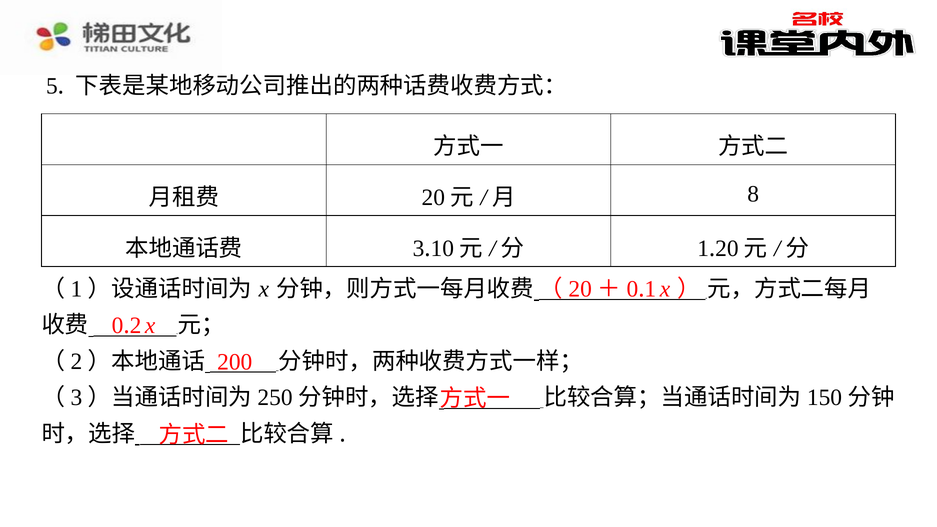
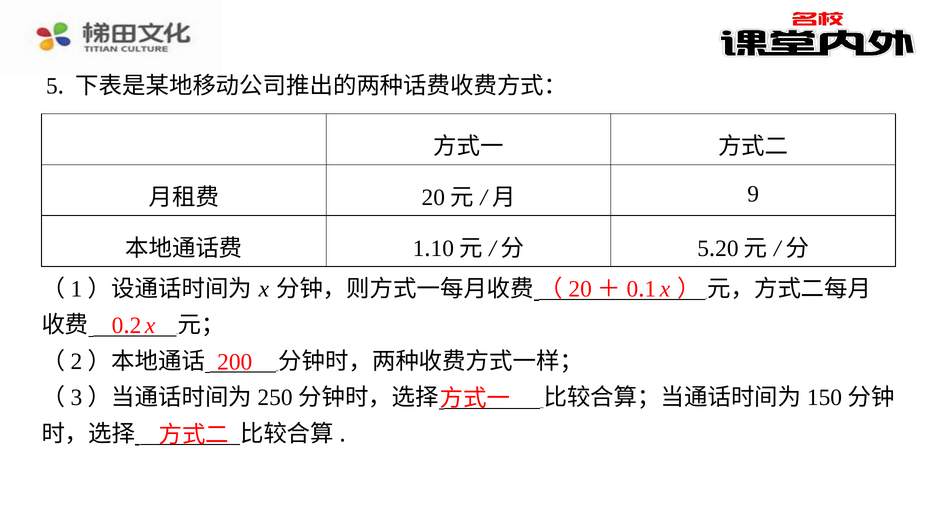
8: 8 -> 9 (753, 194)
3: 3 -> 1 (419, 248)
1: 1 -> 5 (703, 248)
